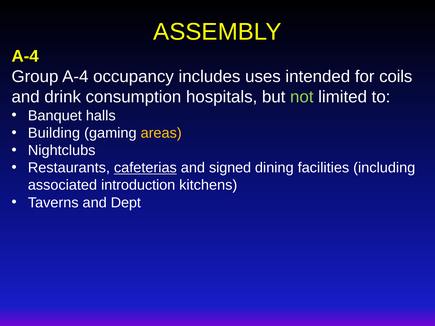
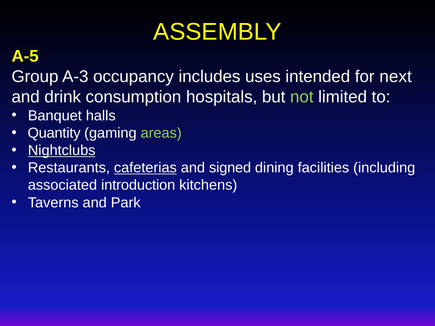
A-4: A-4 -> A-5 (25, 56)
Group A-4: A-4 -> A-3 (75, 77)
coils: coils -> next (396, 77)
Building: Building -> Quantity (54, 133)
areas colour: yellow -> light green (161, 133)
Nightclubs underline: none -> present (62, 151)
Dept: Dept -> Park (126, 203)
